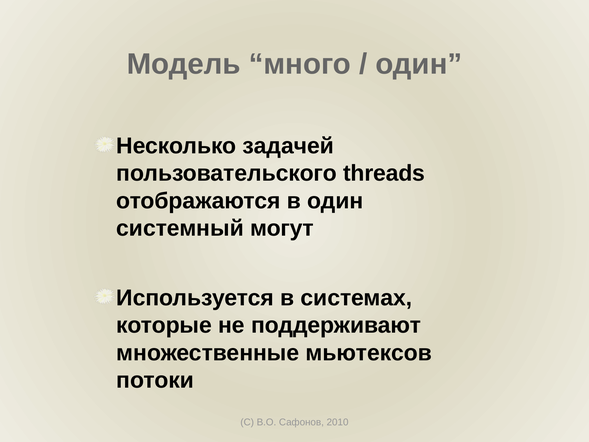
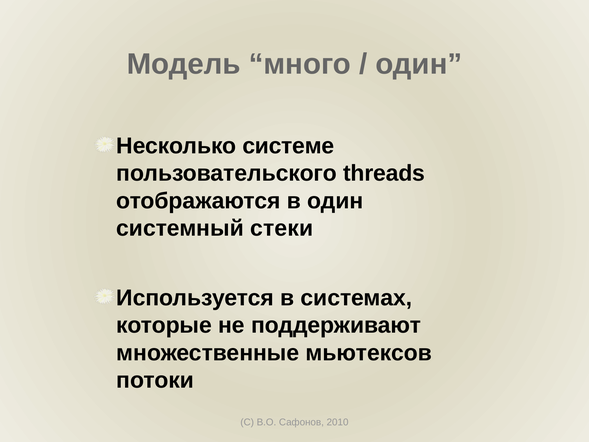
задачей: задачей -> системе (288, 146)
могут: могут -> стеки (282, 228)
